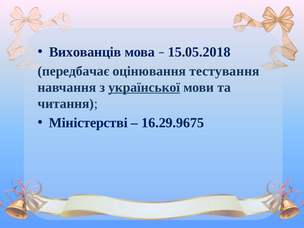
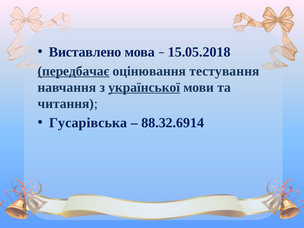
Вихованців: Вихованців -> Виставлено (85, 52)
передбачає underline: none -> present (74, 71)
Міністерстві: Міністерстві -> Гусарівська (88, 123)
16.29.9675: 16.29.9675 -> 88.32.6914 (173, 123)
